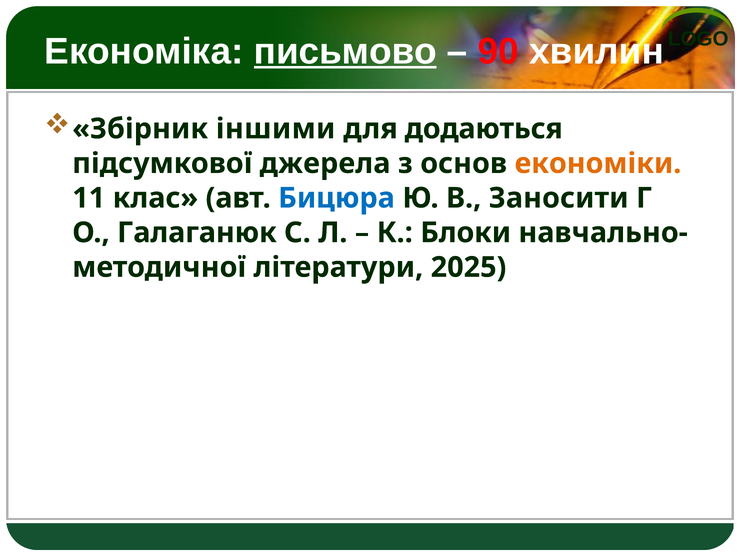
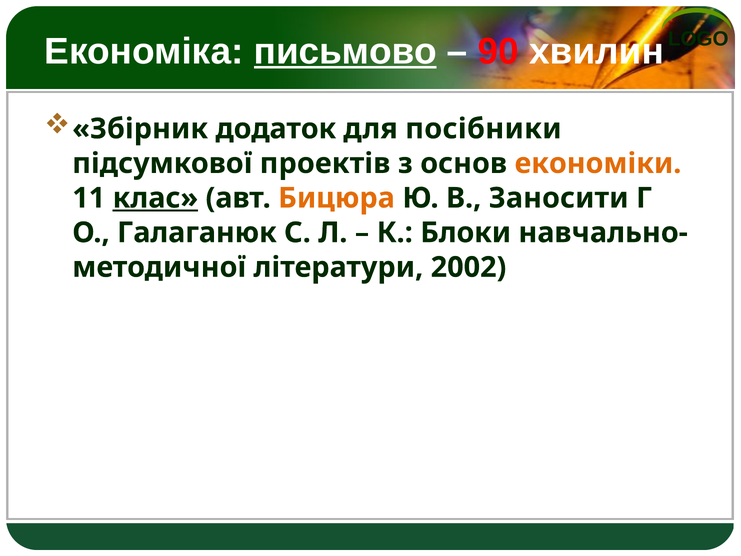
іншими: іншими -> додаток (276, 129)
додаються: додаються -> посібники (483, 129)
джерела: джерела -> проектів (325, 163)
клас underline: none -> present (155, 198)
Бицюра colour: blue -> orange (337, 198)
2025: 2025 -> 2002 (469, 267)
